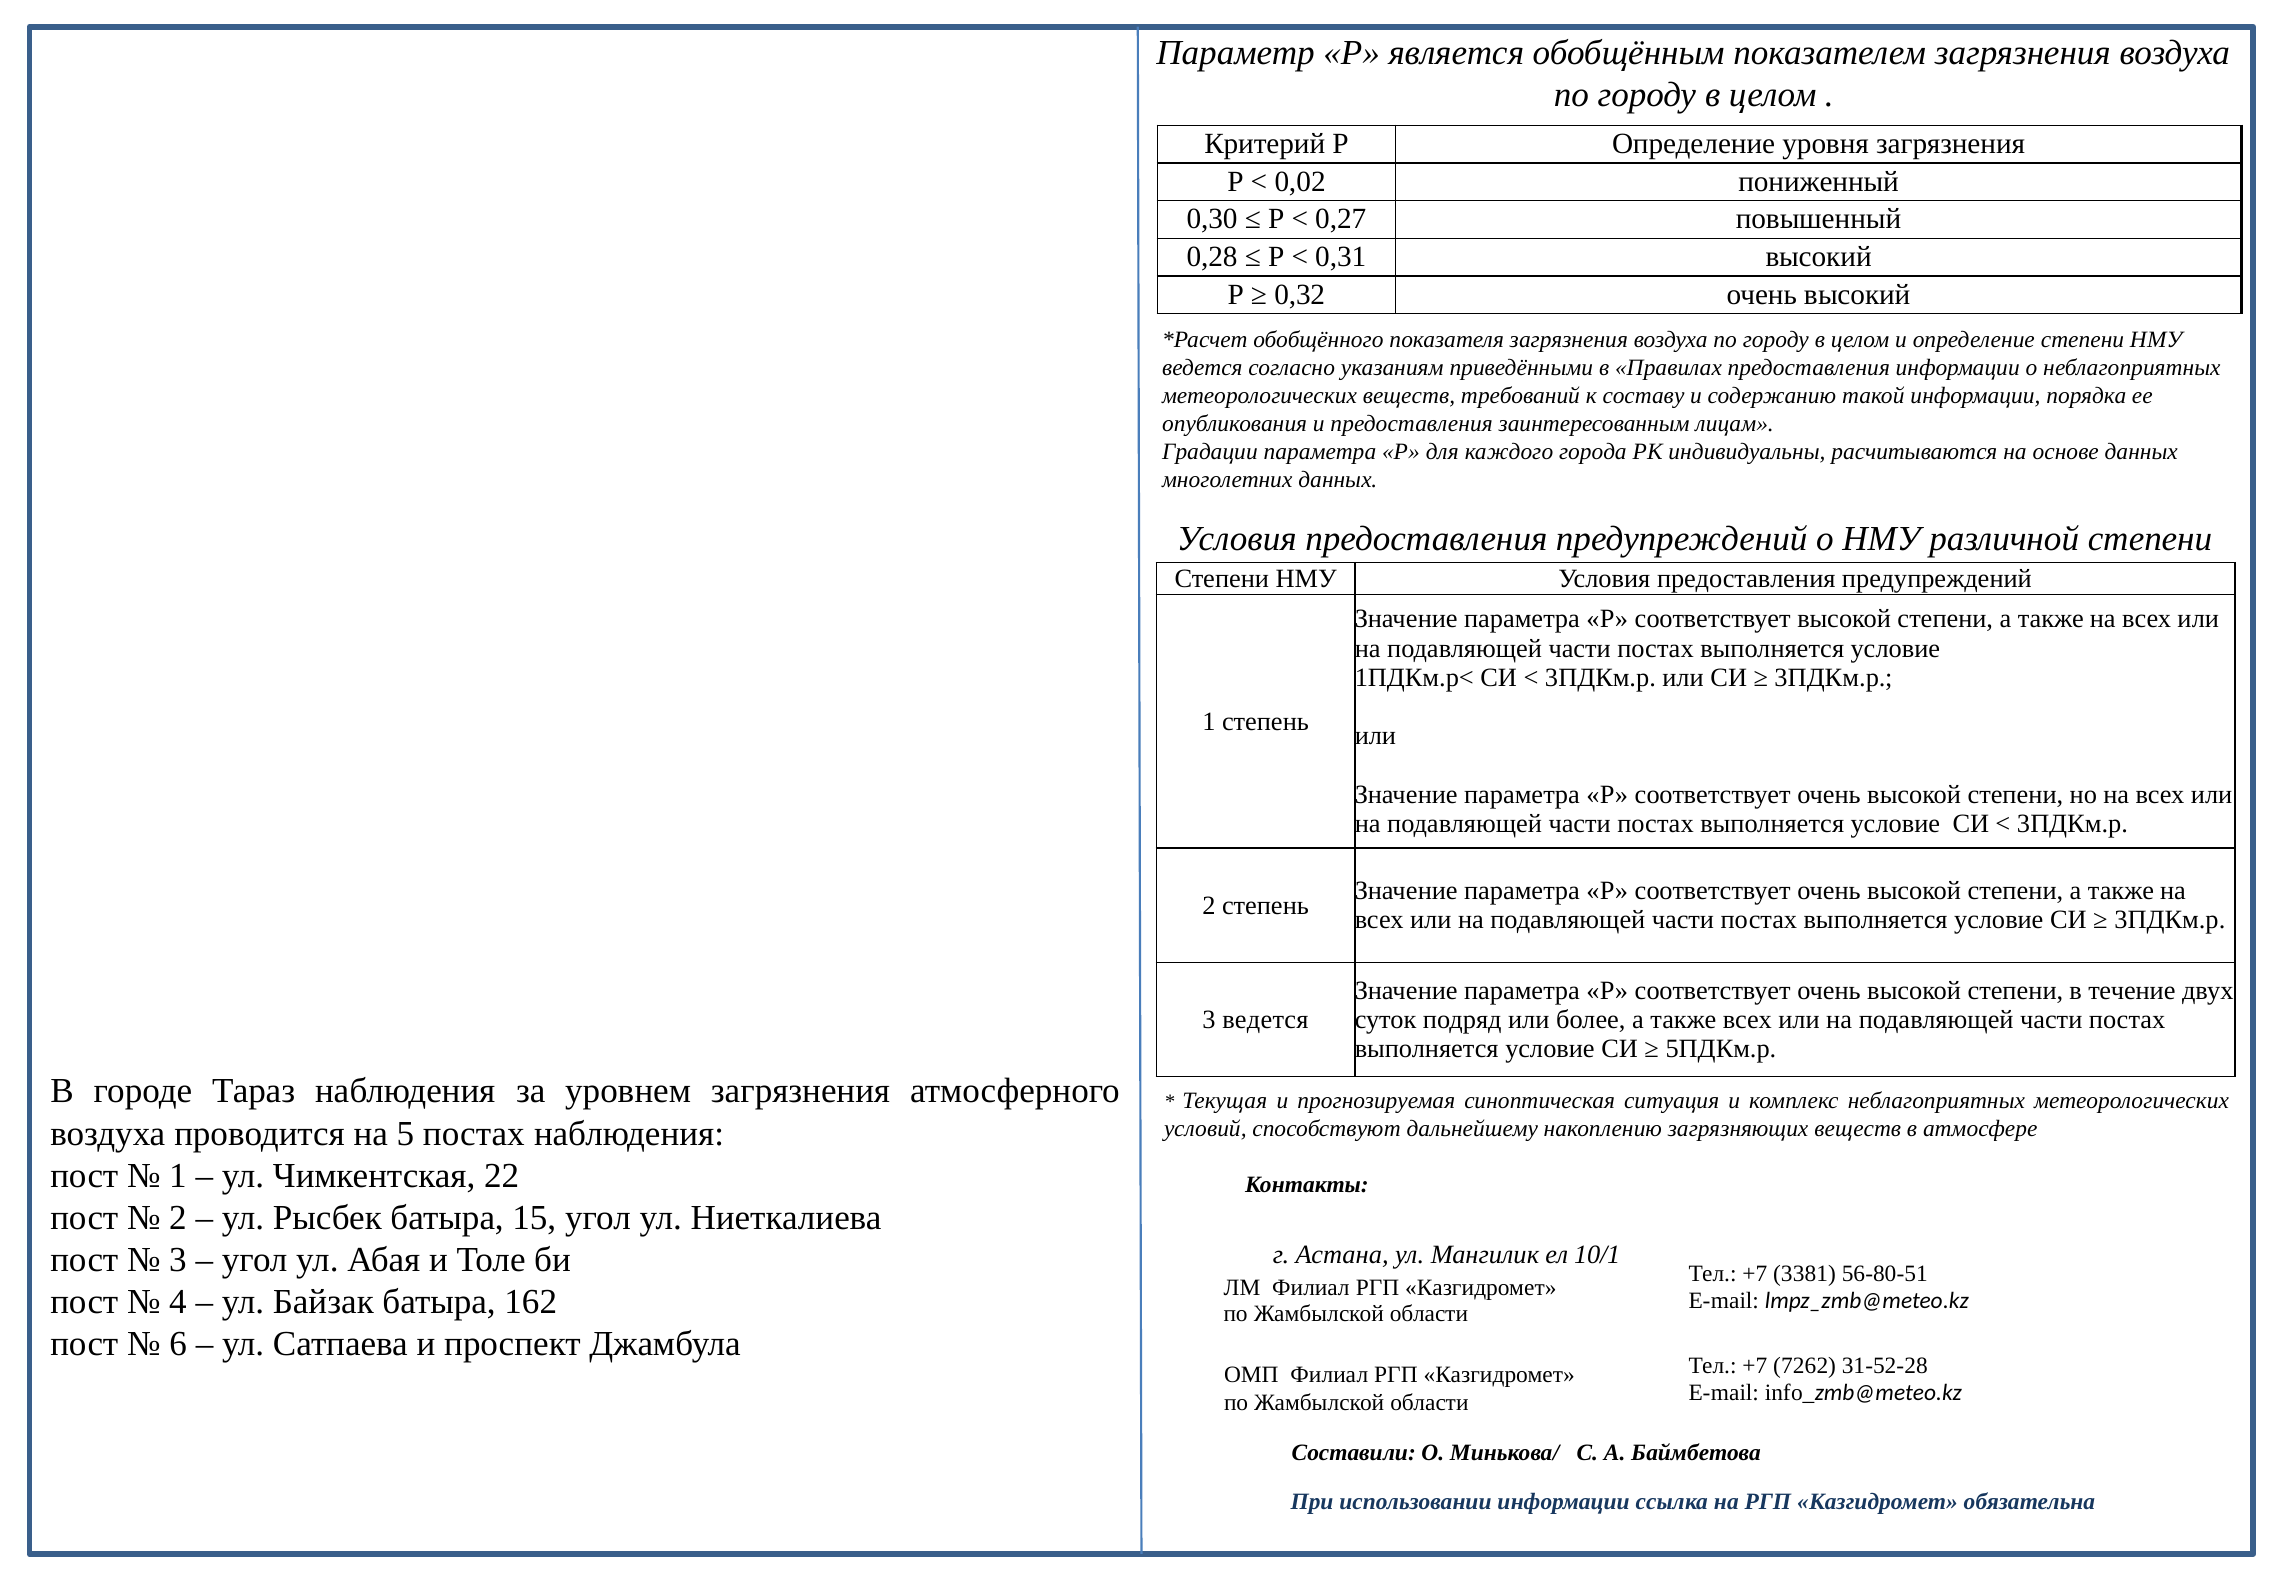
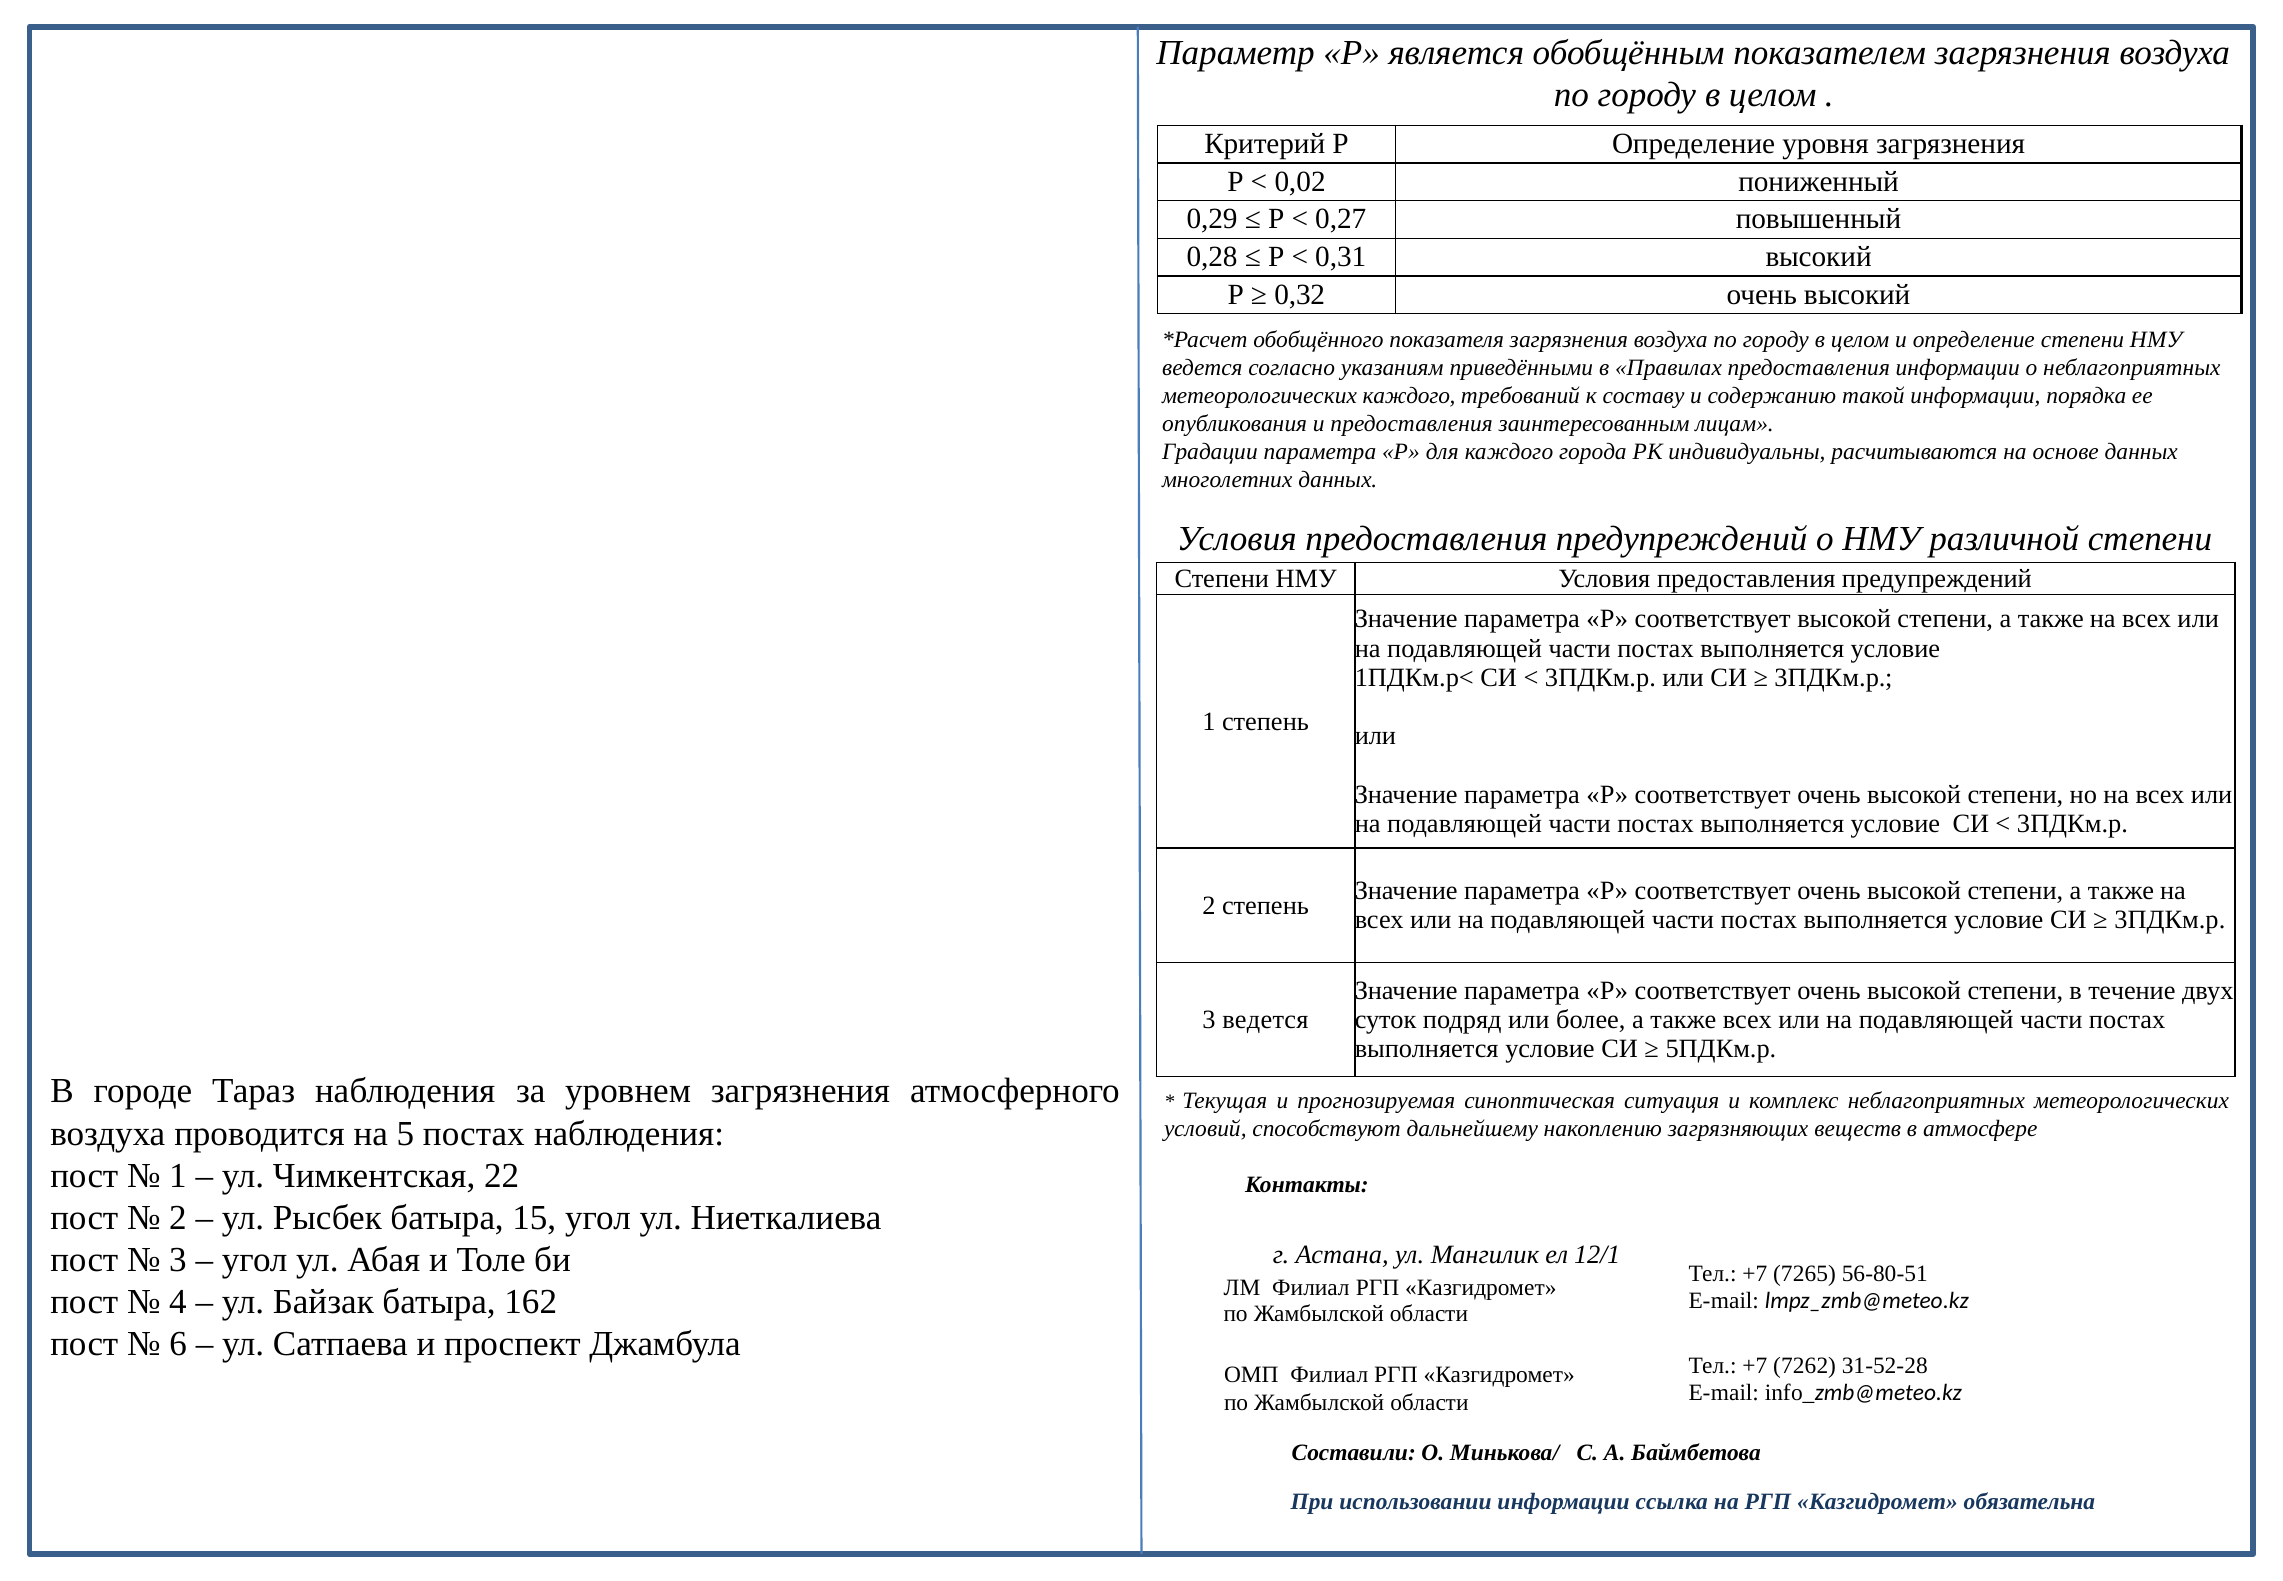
0,30: 0,30 -> 0,29 (1212, 219)
метеорологических веществ: веществ -> каждого (1409, 395)
10/1: 10/1 -> 12/1 (1597, 1254)
3381: 3381 -> 7265 (1805, 1273)
